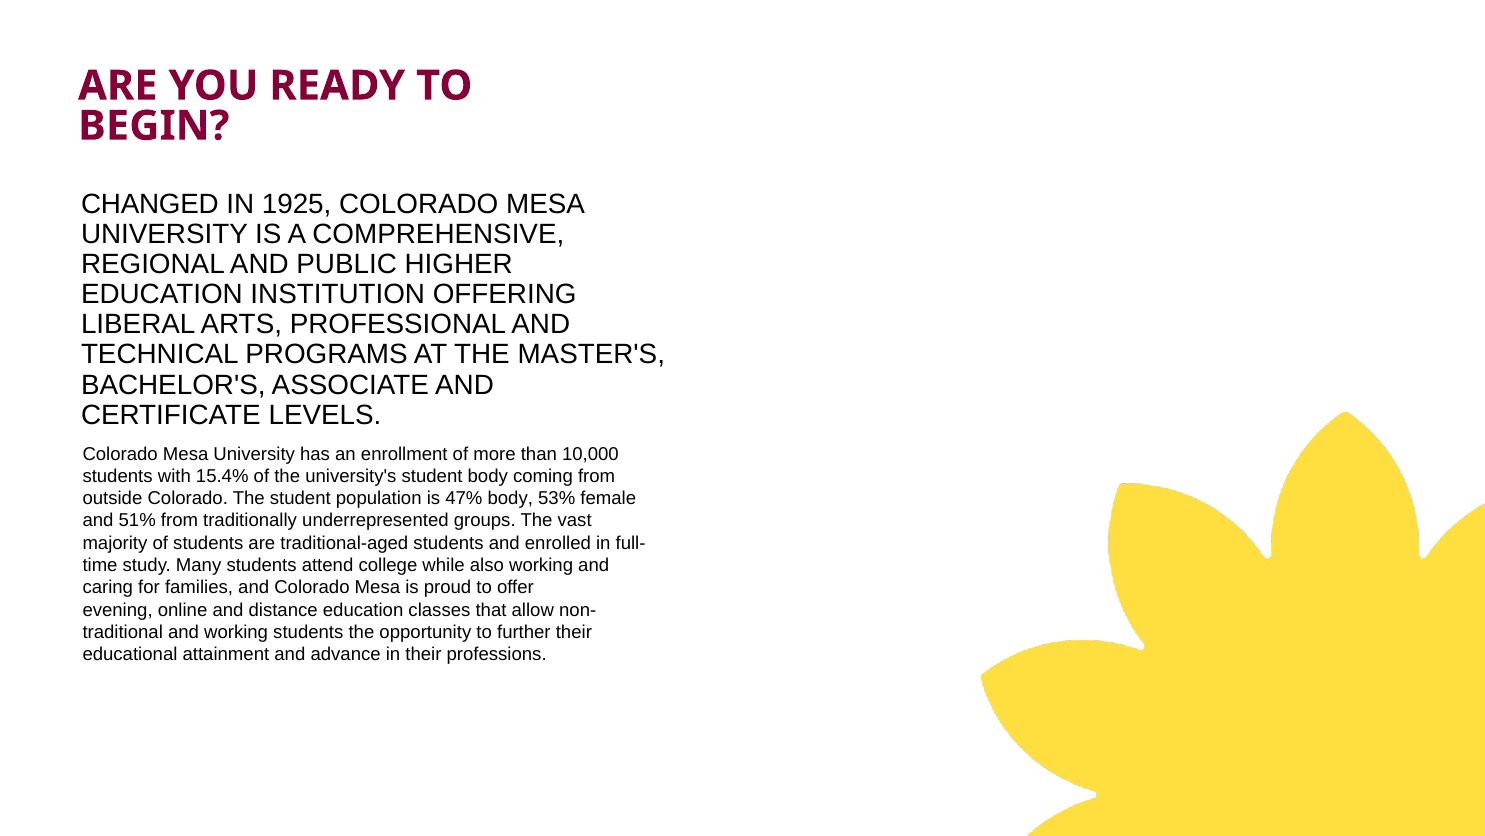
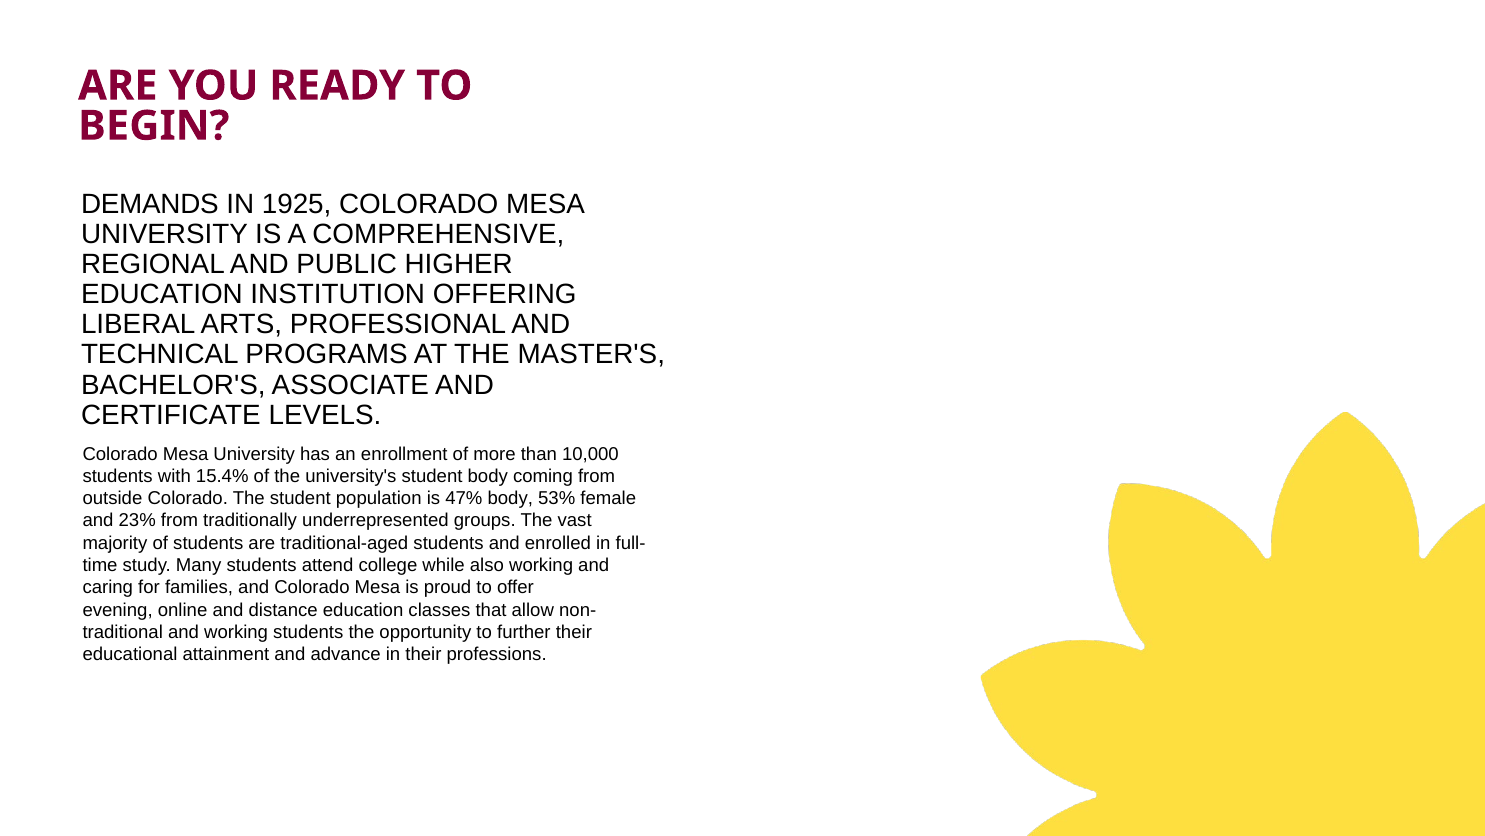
CHANGED: CHANGED -> DEMANDS (150, 204)
51%: 51% -> 23% (137, 520)
